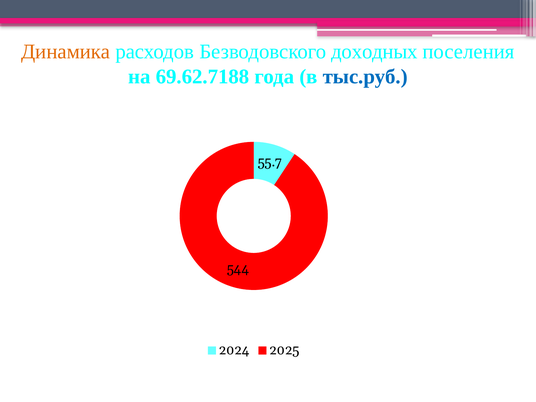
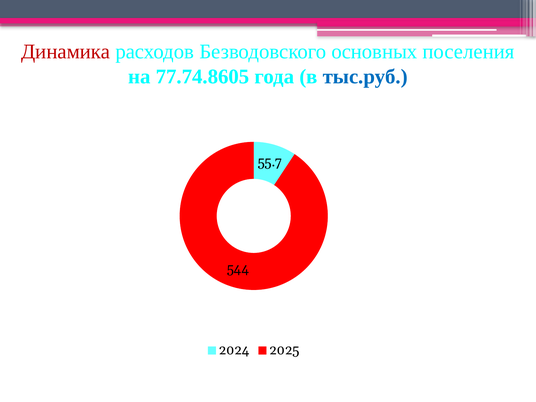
Динамика colour: orange -> red (66, 52)
доходных: доходных -> основных (374, 52)
69.62.7188: 69.62.7188 -> 77.74.8605 (203, 77)
